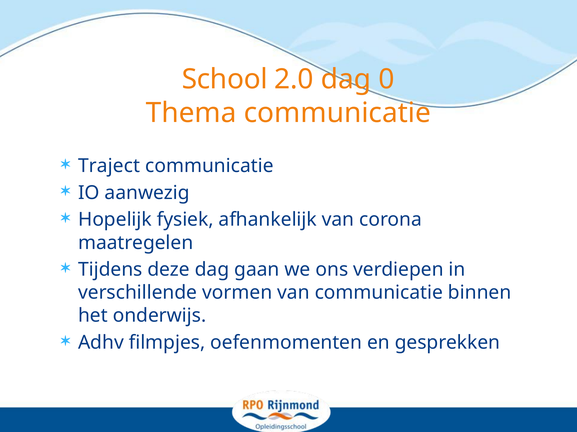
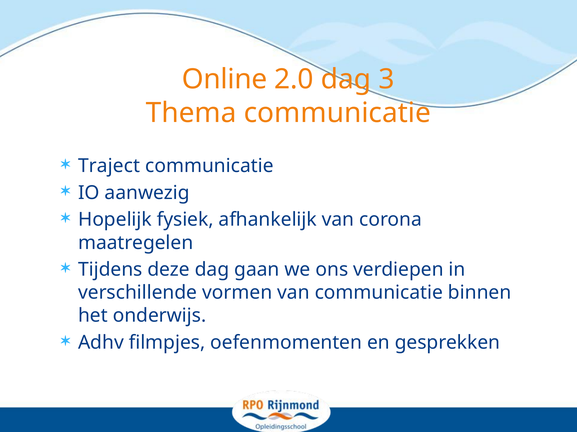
School: School -> Online (225, 79)
0: 0 -> 3 (387, 79)
